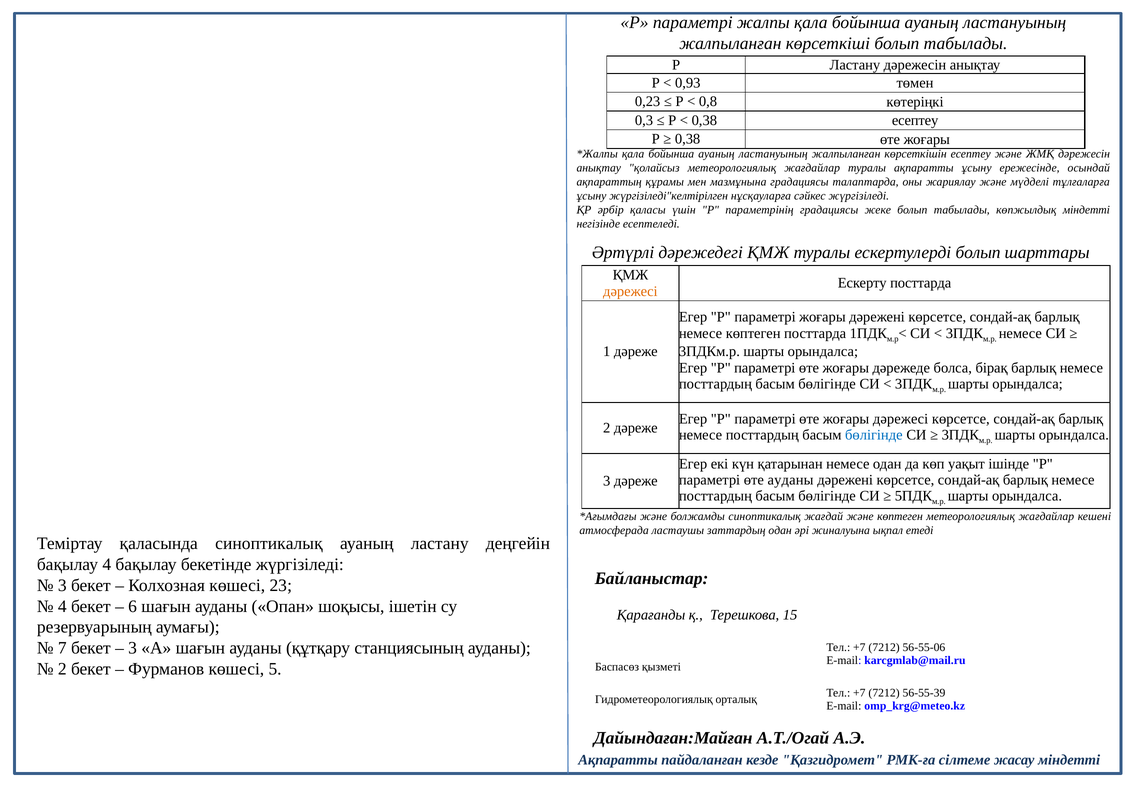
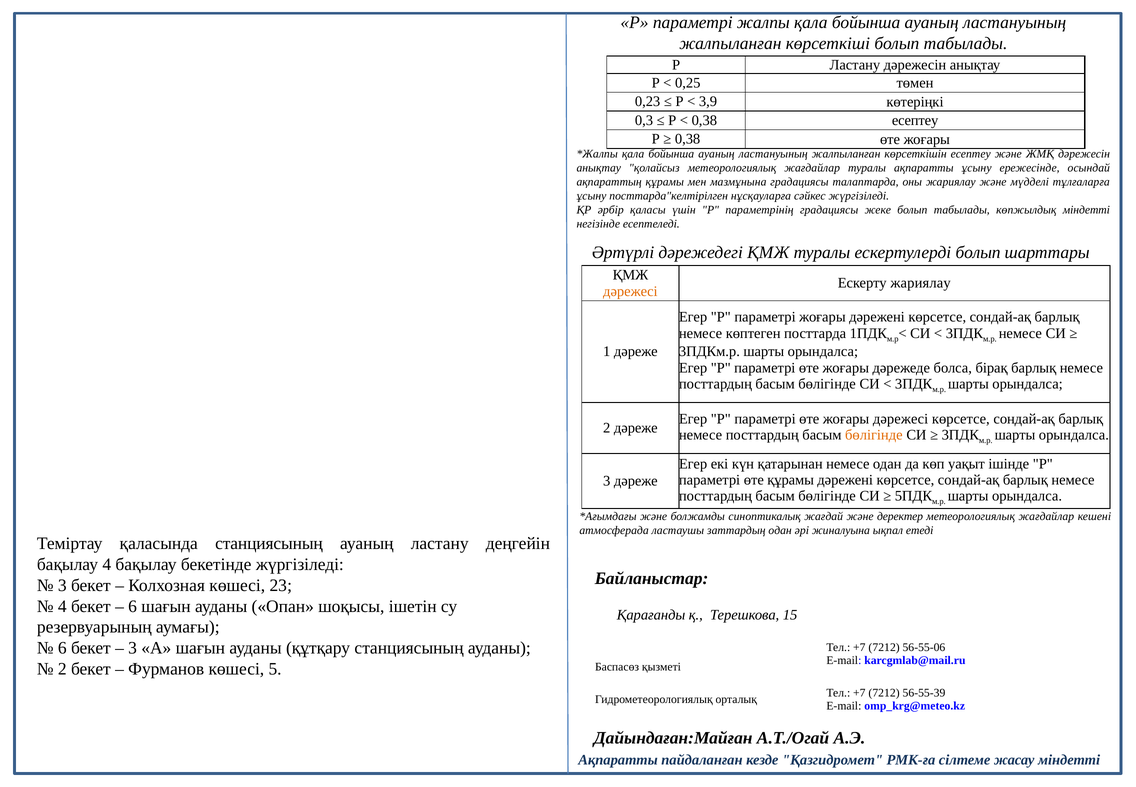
0,93: 0,93 -> 0,25 (688, 83)
0,8: 0,8 -> 3,9 (708, 101)
жүргізіледі"келтірілген: жүргізіледі"келтірілген -> посттарда"келтірілген (669, 196)
Ескерту посттарда: посттарда -> жариялау (921, 283)
бөлігінде colour: blue -> orange (874, 435)
өте ауданы: ауданы -> құрамы (791, 480)
және көптеген: көптеген -> деректер (900, 516)
қаласында синоптикалық: синоптикалық -> станциясының (269, 543)
7: 7 -> 6 (62, 648)
